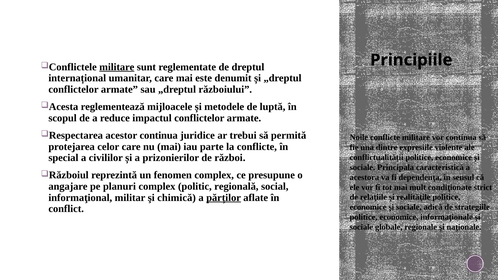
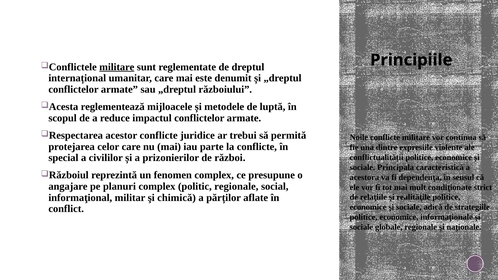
acestor continua: continua -> conflicte (159, 135)
politic regională: regională -> regionale (236, 186)
părților underline: present -> none (224, 198)
